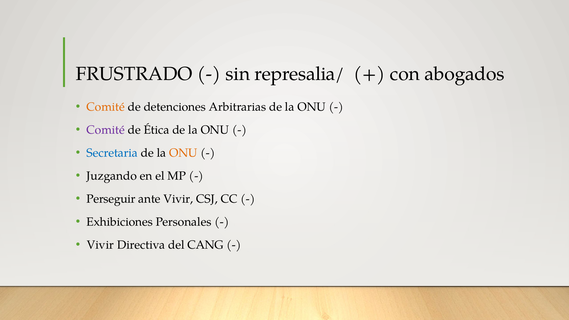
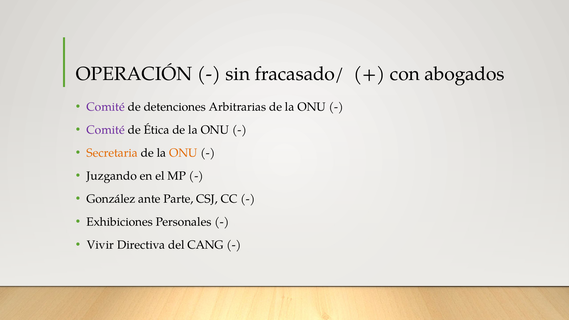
FRUSTRADO: FRUSTRADO -> OPERACIÓN (134, 74)
represalia/: represalia/ -> fracasado/ (299, 74)
Comité colour: orange -> purple (106, 107)
Secretaria colour: blue -> orange (112, 153)
Perseguir: Perseguir -> González (111, 199)
ante Vivir: Vivir -> Parte (178, 199)
